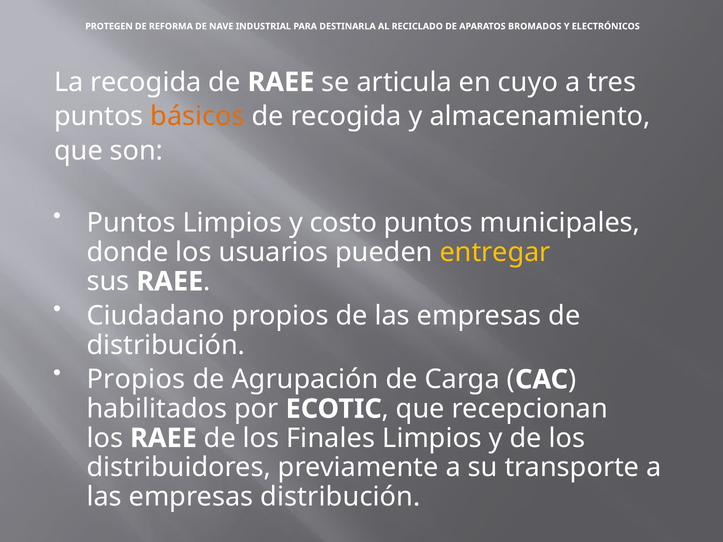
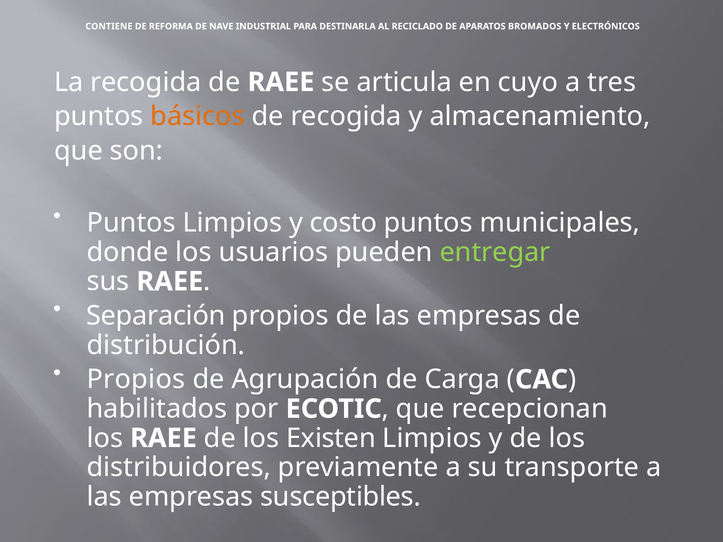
PROTEGEN: PROTEGEN -> CONTIENE (109, 26)
entregar colour: yellow -> light green (495, 252)
Ciudadano: Ciudadano -> Separación (156, 316)
Finales: Finales -> Existen (331, 438)
empresas distribución: distribución -> susceptibles (341, 497)
